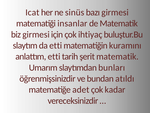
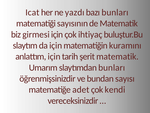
sinüs: sinüs -> yazdı (75, 12)
bazı girmesi: girmesi -> bunları (115, 12)
insanlar: insanlar -> sayısının (73, 23)
da etti: etti -> için (56, 45)
anlattım etti: etti -> için (54, 56)
atıldı: atıldı -> sayısı (125, 78)
kadar: kadar -> kendi (115, 89)
